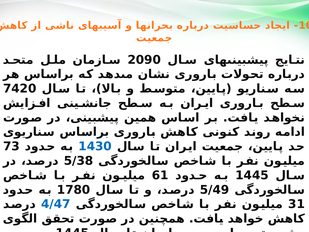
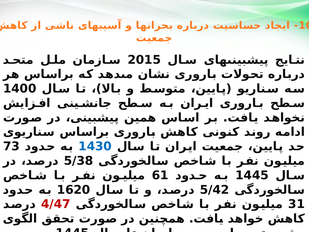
2090: 2090 -> 2015 (144, 60)
7420: 7420 -> 1400 (20, 89)
1780: 1780 -> 1620 (74, 190)
5/49: 5/49 -> 5/42 (215, 190)
4/47 colour: blue -> red (56, 204)
